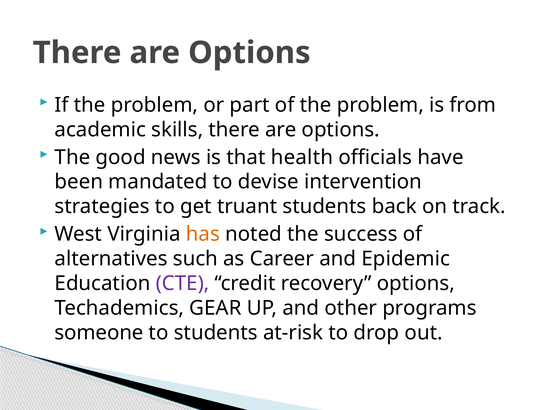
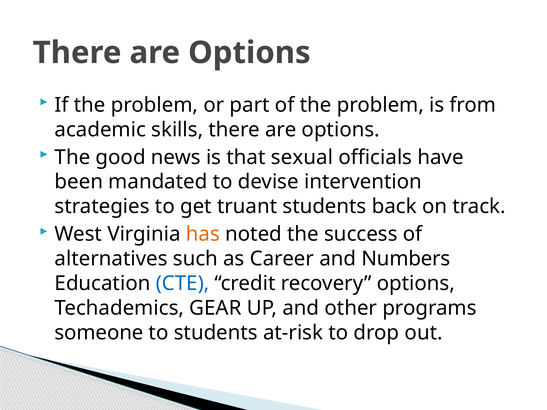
health: health -> sexual (302, 157)
Epidemic: Epidemic -> Numbers (406, 259)
CTE colour: purple -> blue (183, 284)
